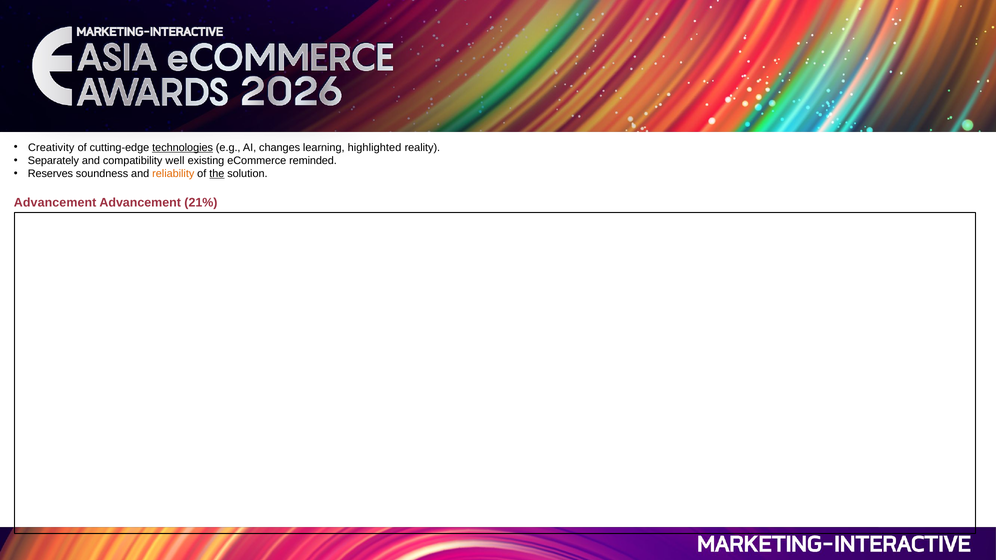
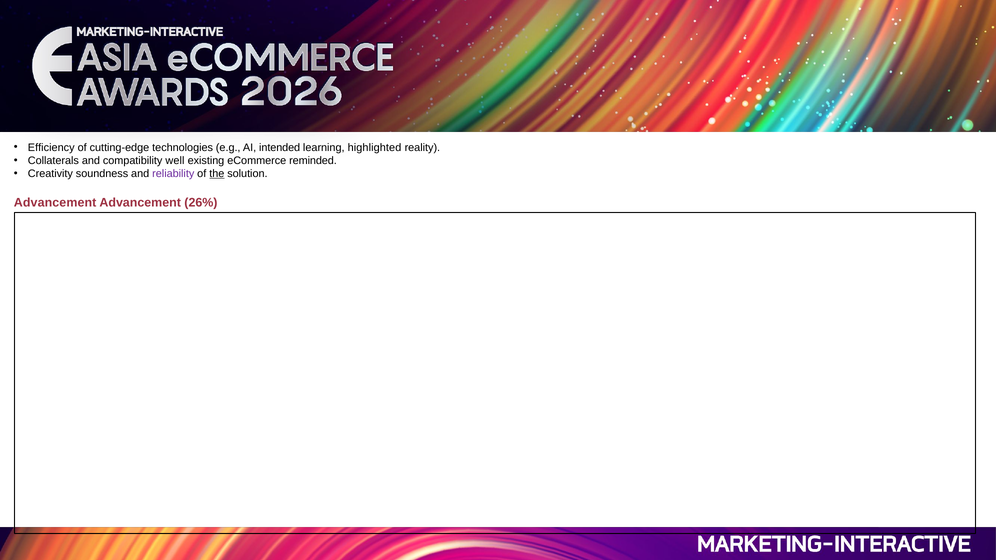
Creativity: Creativity -> Efficiency (51, 148)
technologies underline: present -> none (183, 148)
changes: changes -> intended (280, 148)
Separately: Separately -> Collaterals (53, 161)
Reserves: Reserves -> Creativity (50, 174)
reliability colour: orange -> purple (173, 174)
21%: 21% -> 26% (201, 203)
